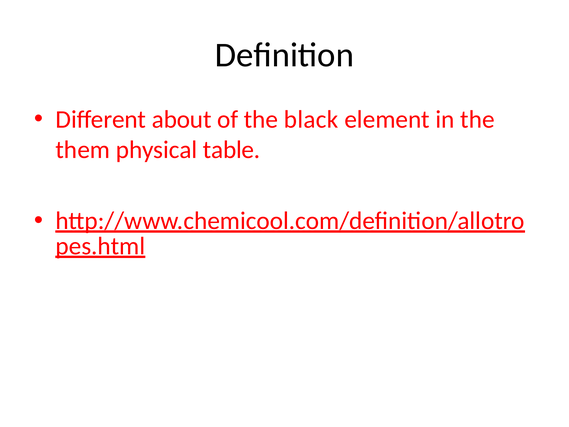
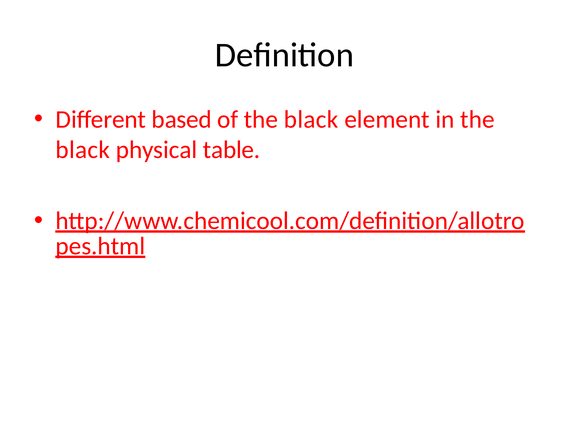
about: about -> based (182, 119)
them: them -> black (83, 150)
